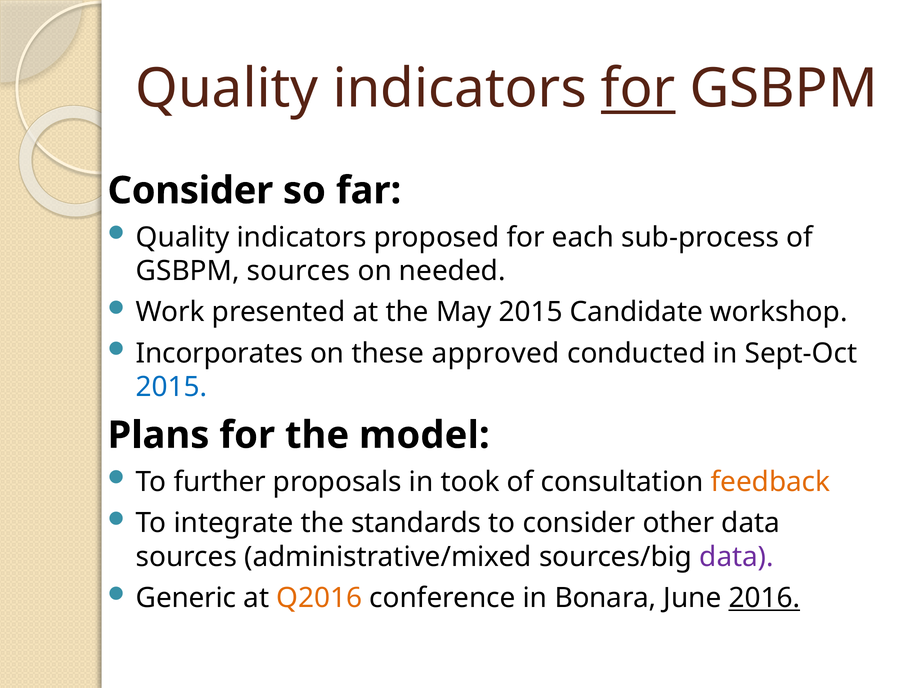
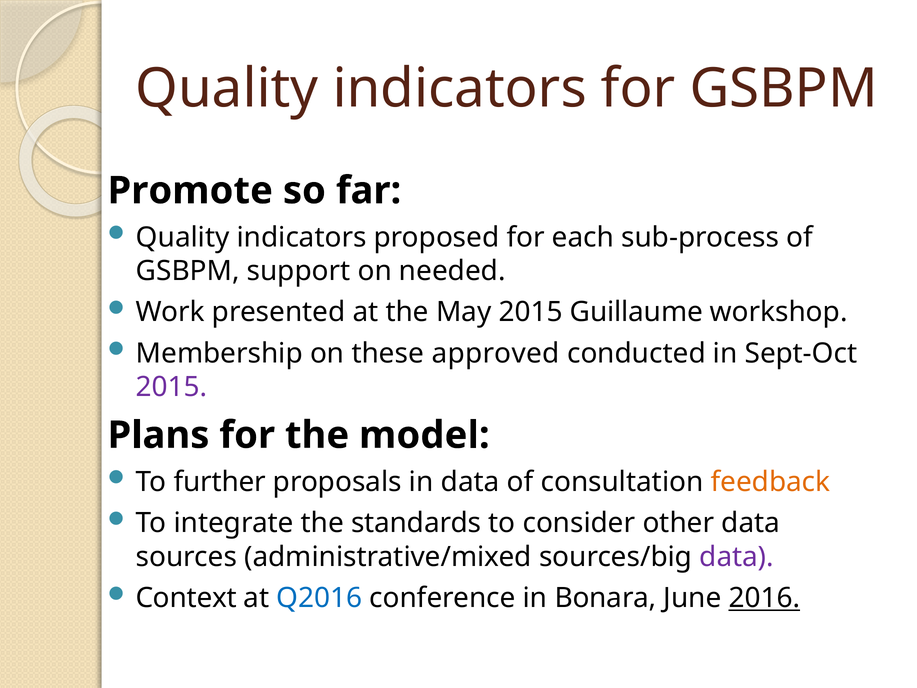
for underline: present -> none (638, 89)
Consider: Consider -> Promote (190, 191)
GSBPM sources: sources -> support (299, 271)
Candidate: Candidate -> Guillaume (636, 312)
Incorporates: Incorporates -> Membership (219, 353)
2015 colour: blue -> purple (172, 387)
in took: took -> data (470, 482)
Generic: Generic -> Context (186, 598)
Q2016 colour: orange -> blue (319, 598)
